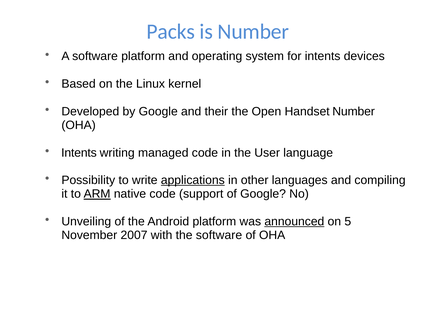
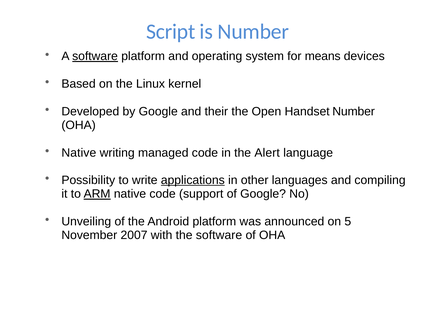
Packs: Packs -> Script (171, 32)
software underline: none -> present (95, 56)
for intents: intents -> means (323, 56)
Intents: Intents -> Native (79, 153)
User: User -> Alert (267, 153)
announced underline: present -> none (294, 222)
